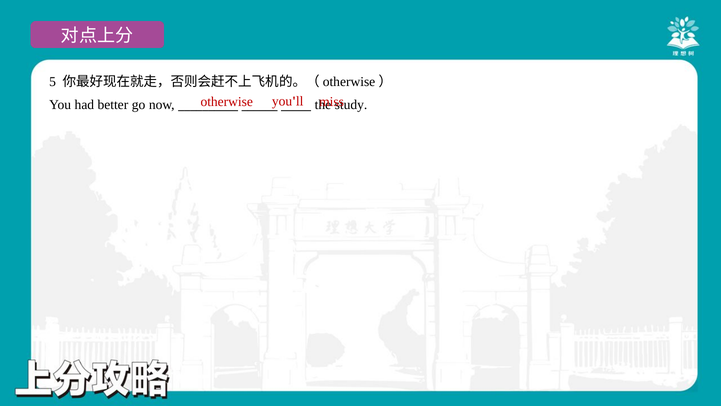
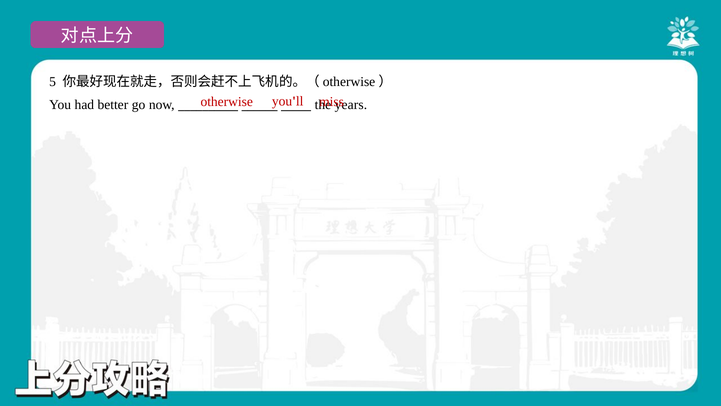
study: study -> years (351, 105)
